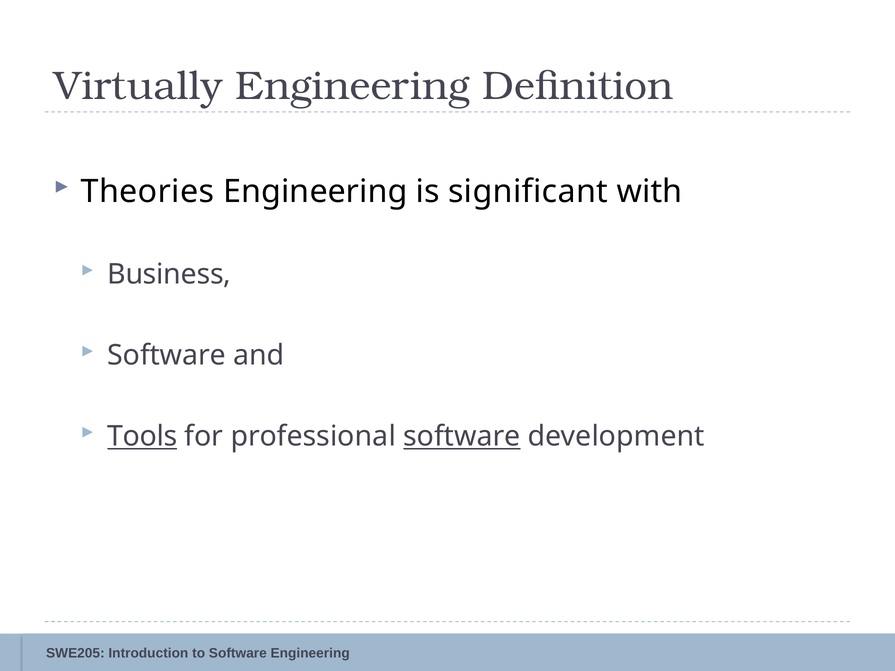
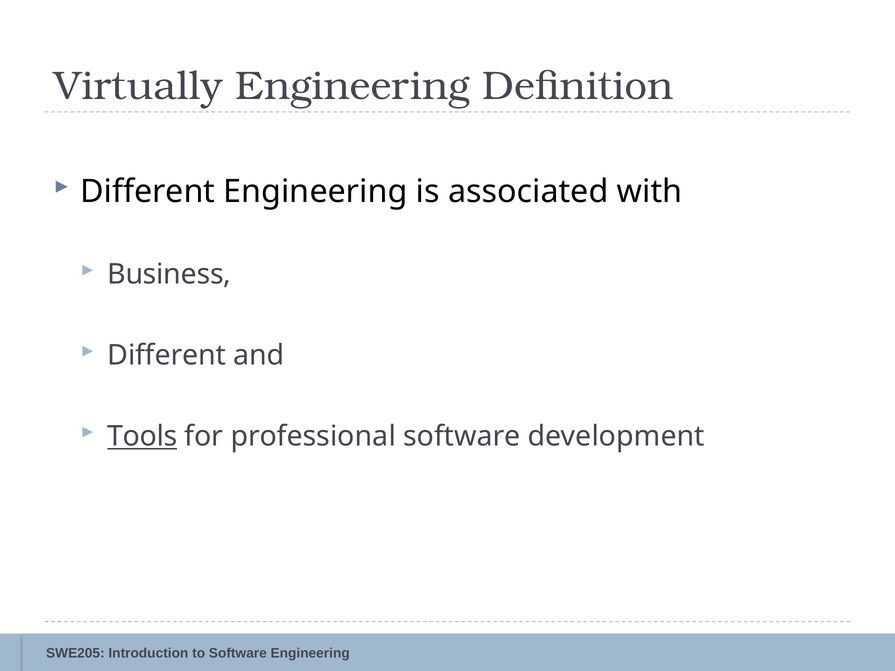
Theories: Theories -> Different (148, 192)
significant: significant -> associated (528, 192)
Software: Software -> Different (167, 356)
software underline: present -> none (462, 437)
